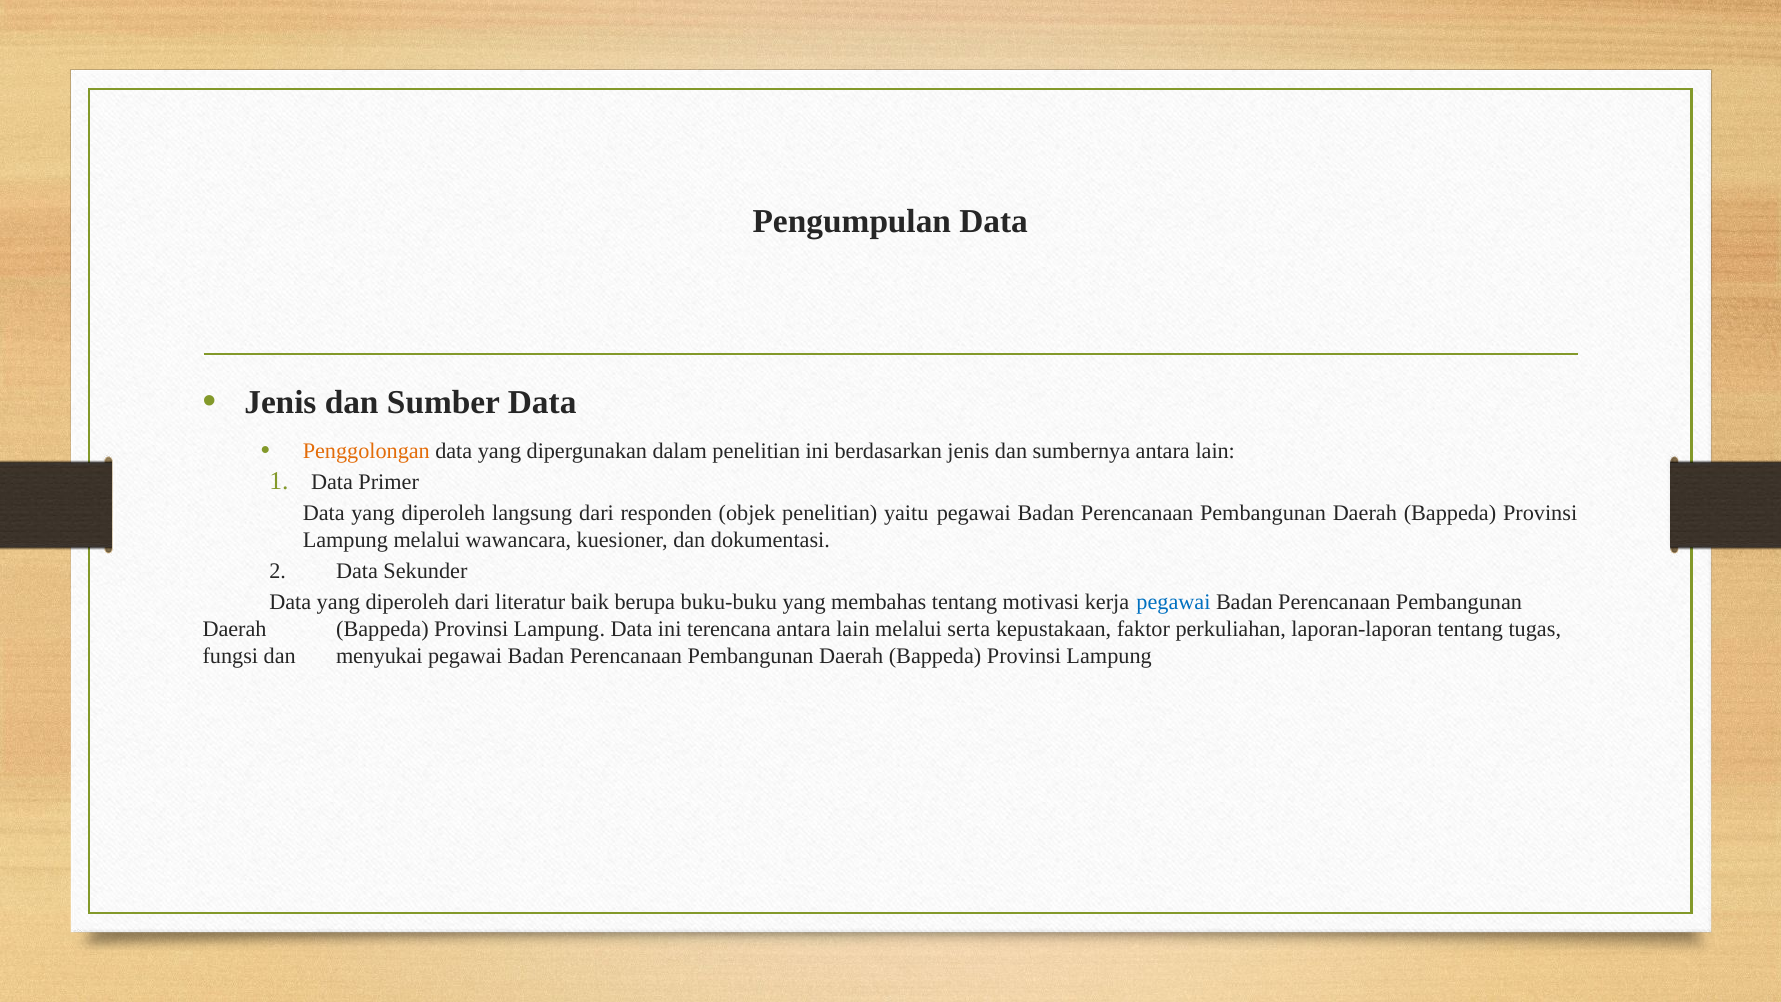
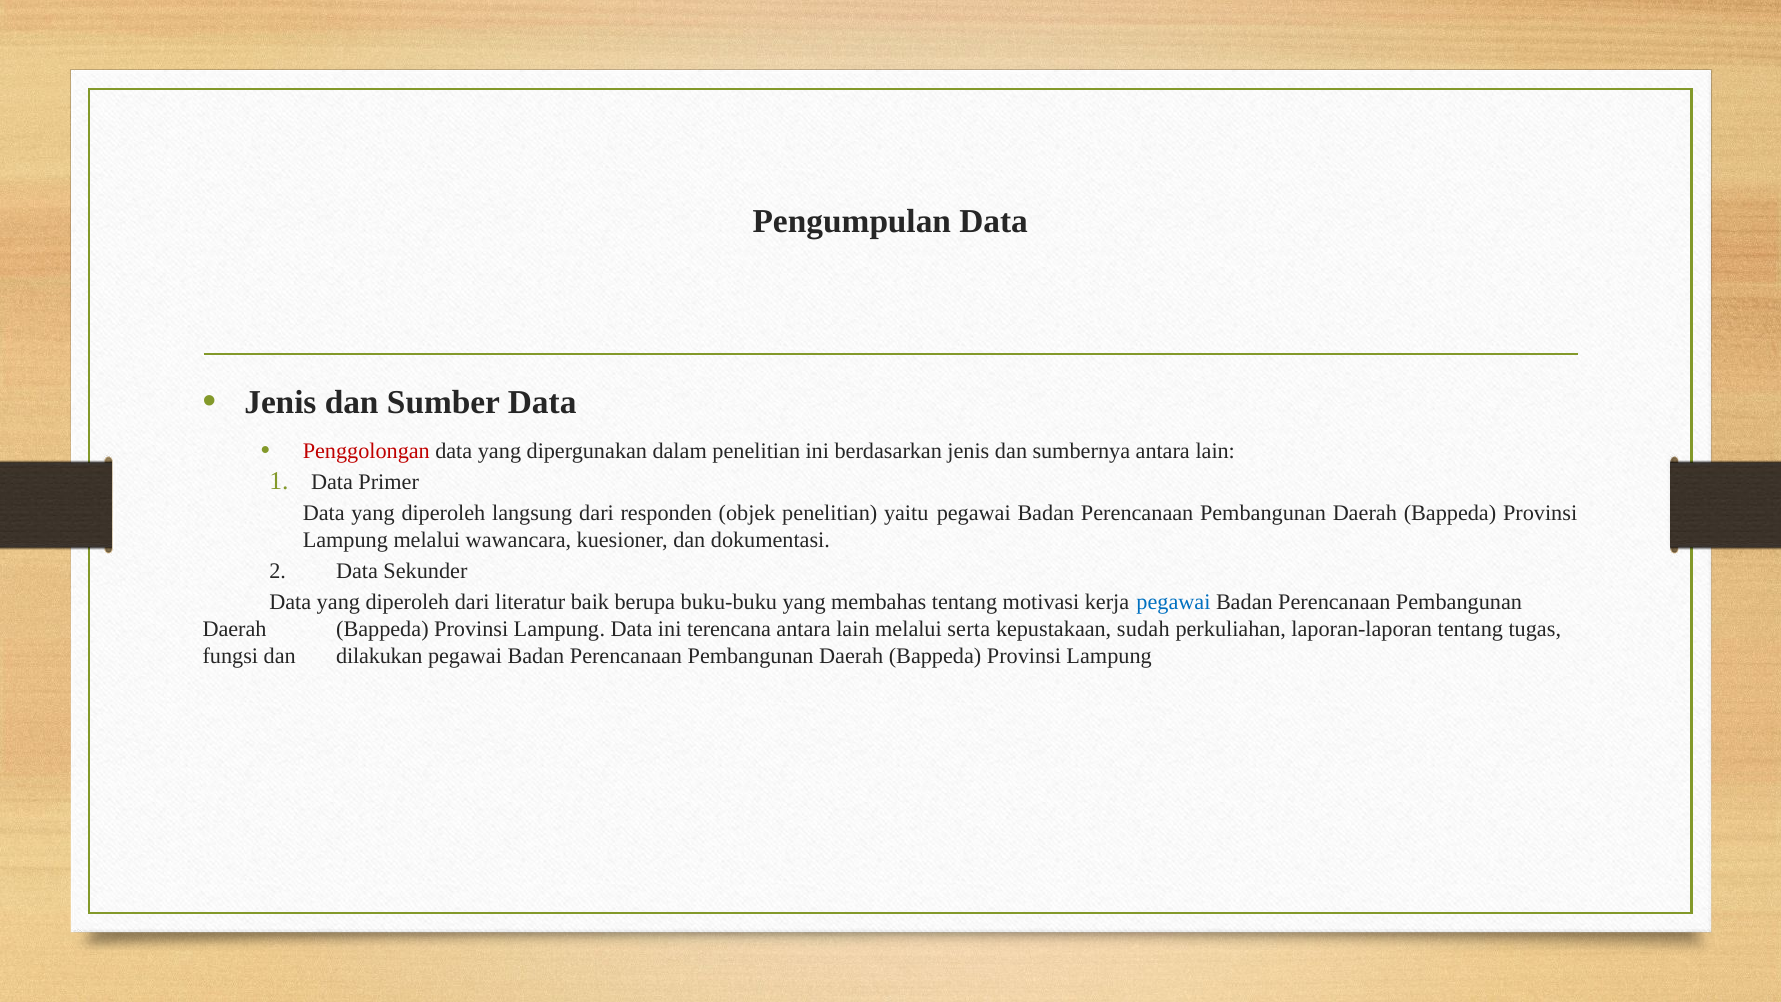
Penggolongan colour: orange -> red (366, 451)
faktor: faktor -> sudah (1143, 629)
menyukai: menyukai -> dilakukan (379, 656)
